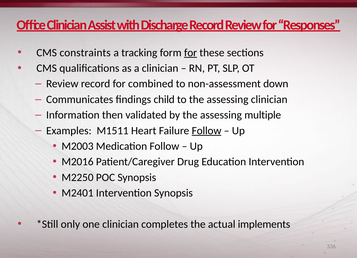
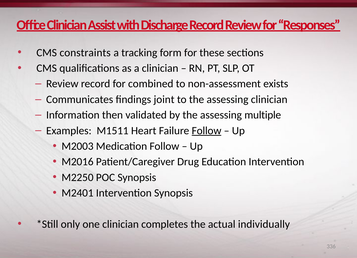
for underline: present -> none (191, 52)
down: down -> exists (276, 84)
child: child -> joint (164, 99)
implements: implements -> individually (264, 223)
